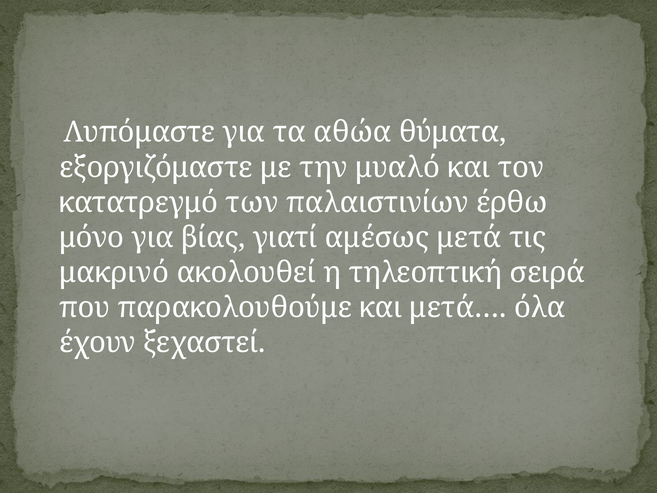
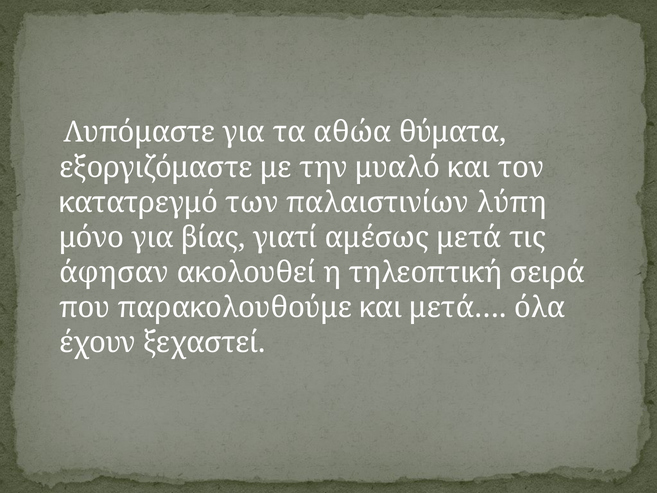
έρθω: έρθω -> λύπη (512, 202)
μακρινό: μακρινό -> άφησαν (114, 272)
